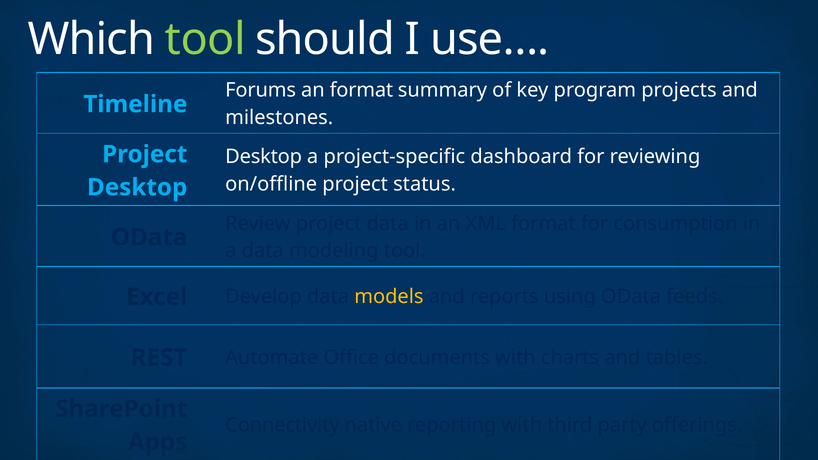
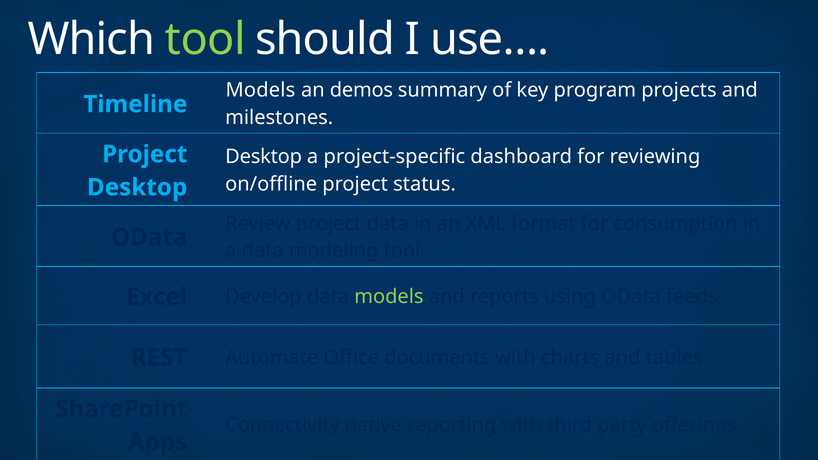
Forums: Forums -> Models (260, 90)
an format: format -> demos (361, 90)
models colour: yellow -> light green (389, 297)
